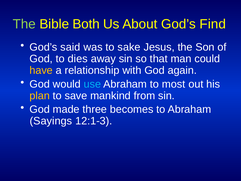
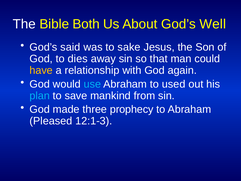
The colour: light green -> white (24, 24)
Find: Find -> Well (213, 24)
most: most -> used (174, 84)
plan colour: yellow -> light blue (40, 96)
becomes: becomes -> prophecy (132, 109)
Sayings: Sayings -> Pleased (51, 121)
